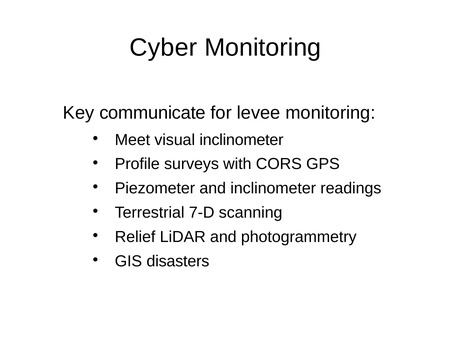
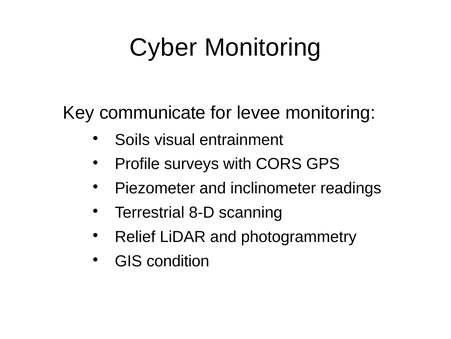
Meet: Meet -> Soils (132, 140)
visual inclinometer: inclinometer -> entrainment (241, 140)
7-D: 7-D -> 8-D (202, 212)
disasters: disasters -> condition (178, 261)
